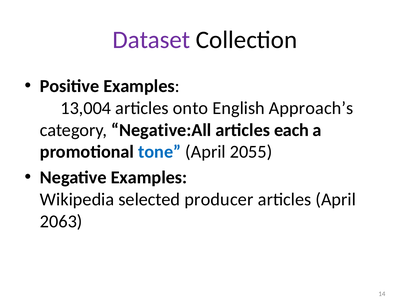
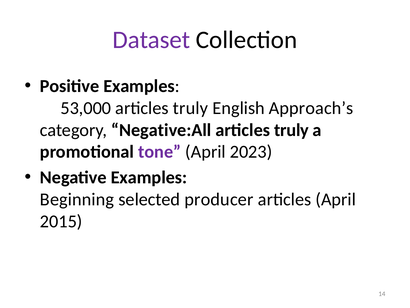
13,004: 13,004 -> 53,000 (86, 108)
onto: onto -> truly (191, 108)
each: each -> truly (292, 130)
tone colour: blue -> purple (160, 152)
2055: 2055 -> 2023 (251, 152)
Wikipedia: Wikipedia -> Beginning (77, 199)
2063: 2063 -> 2015 (61, 221)
